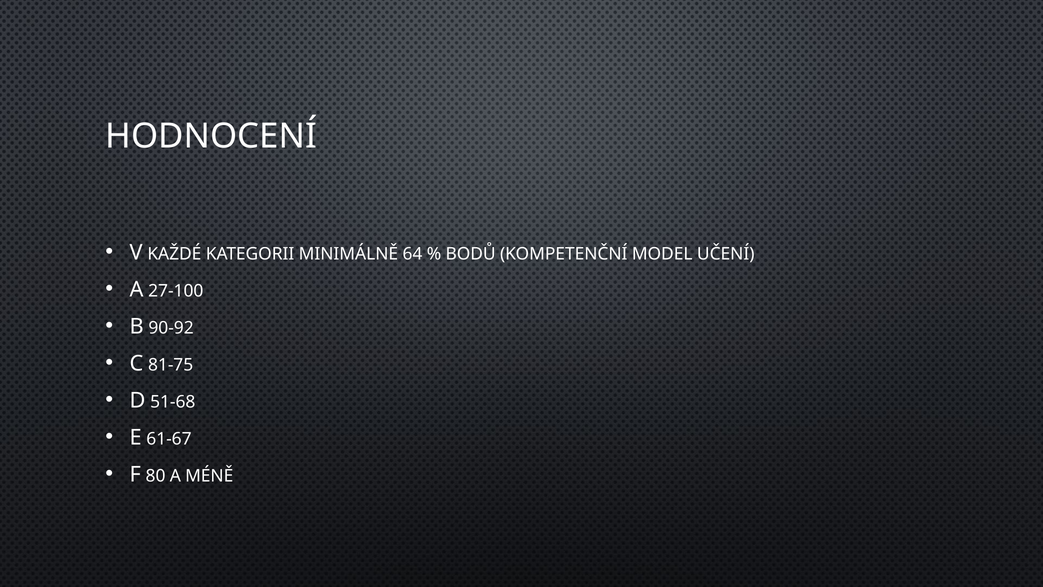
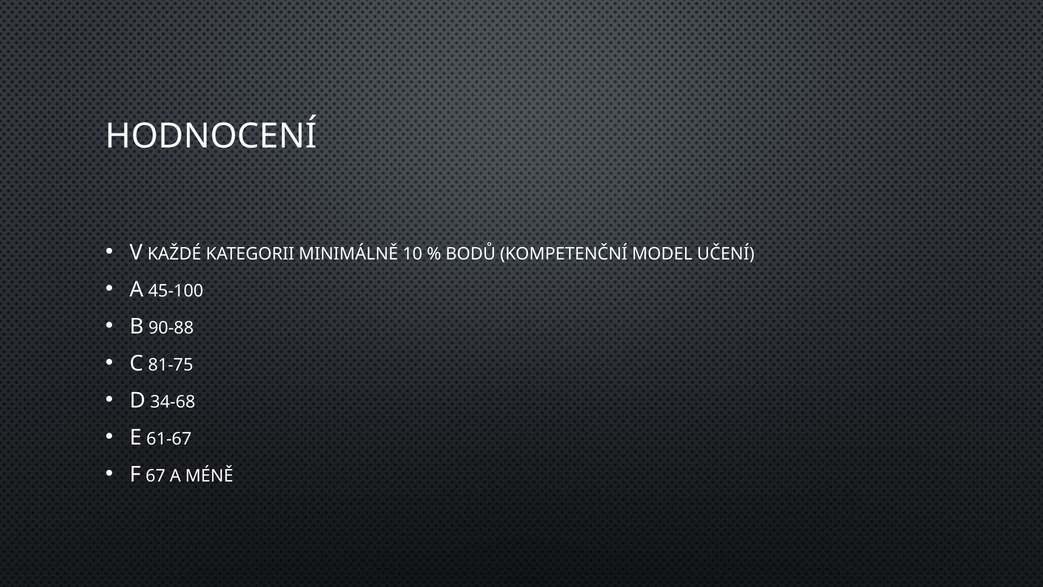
64: 64 -> 10 (412, 254)
27-100: 27-100 -> 45-100 (176, 291)
90-92: 90-92 -> 90-88 (171, 328)
51-68: 51-68 -> 34-68 (173, 402)
80: 80 -> 67 (156, 476)
